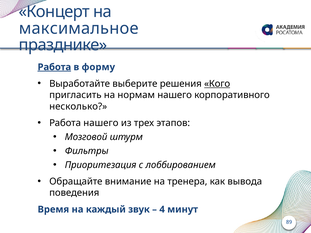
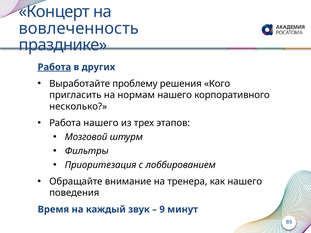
максимальное: максимальное -> вовлеченность (79, 28)
форму: форму -> других (98, 67)
выберите: выберите -> проблему (135, 84)
Кого underline: present -> none (217, 84)
как вывода: вывода -> нашего (245, 182)
4: 4 -> 9 (162, 210)
